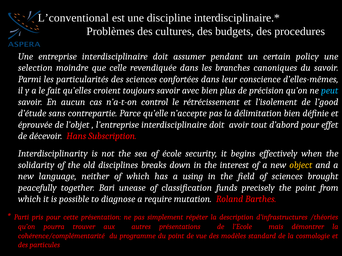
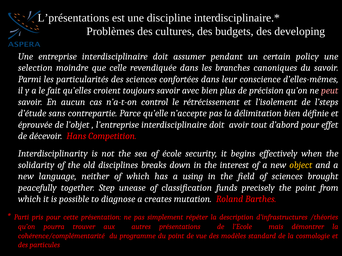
L’conventional: L’conventional -> L’présentations (73, 18)
procedures: procedures -> developing (300, 32)
peut colour: light blue -> pink (330, 91)
l’good: l’good -> l’steps (327, 102)
Subscription: Subscription -> Competition (112, 136)
Bari: Bari -> Step (107, 188)
require: require -> creates (158, 199)
